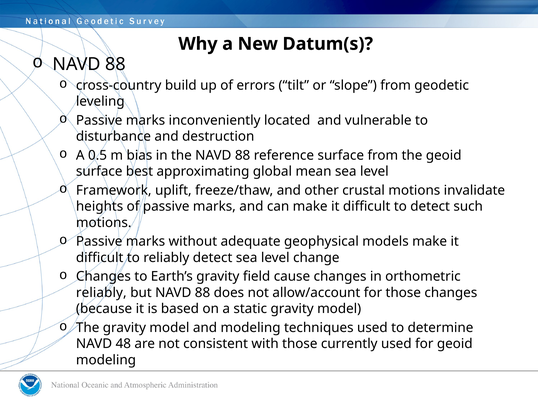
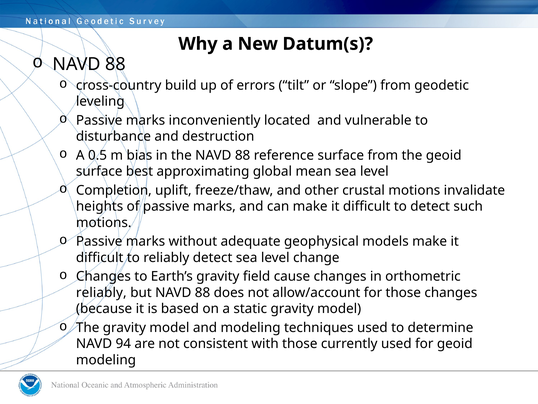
Framework: Framework -> Completion (114, 190)
48: 48 -> 94 (123, 343)
